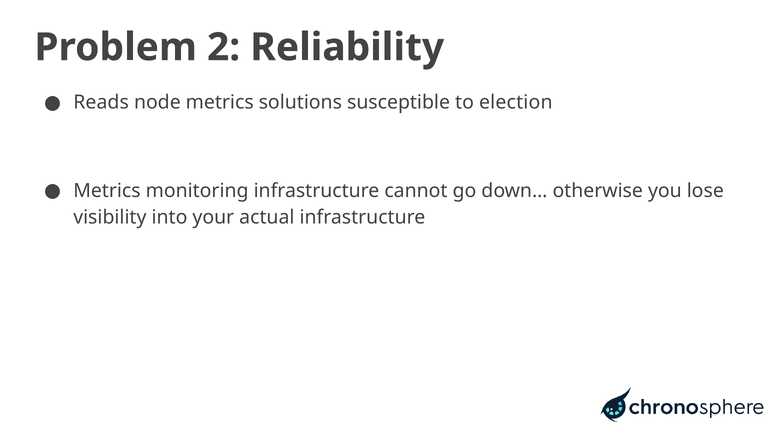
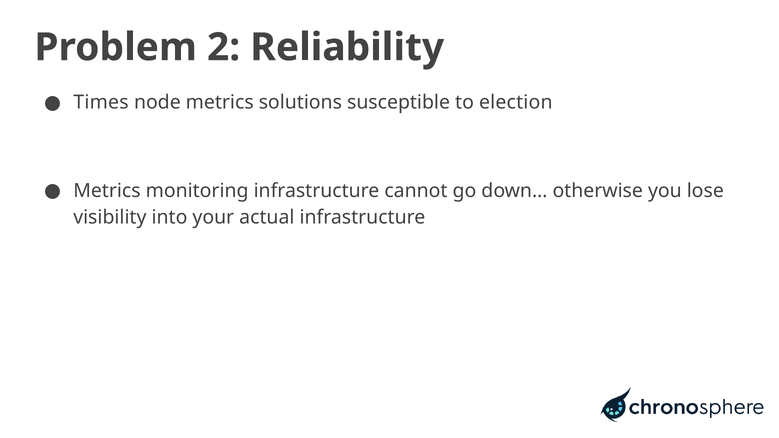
Reads: Reads -> Times (101, 102)
